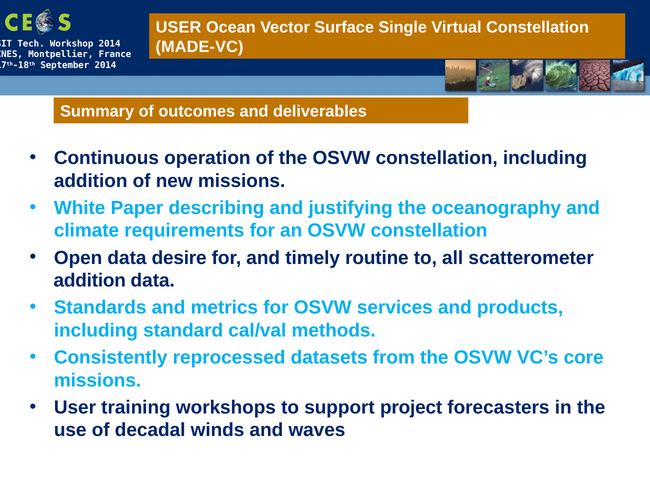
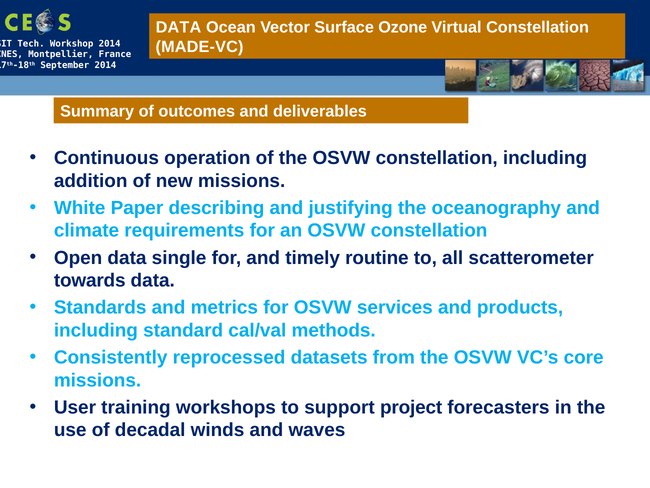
USER: USER -> DATA (178, 27)
Single: Single -> Ozone (403, 27)
desire: desire -> single (179, 257)
addition: addition -> towards (90, 280)
